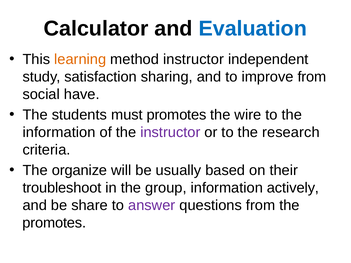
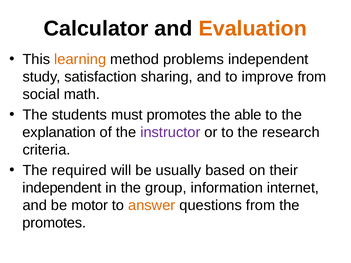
Evaluation colour: blue -> orange (253, 29)
method instructor: instructor -> problems (193, 59)
have: have -> math (82, 94)
wire: wire -> able (248, 115)
information: information -> explanation (59, 132)
organize: organize -> required (79, 170)
troubleshoot: troubleshoot -> independent (62, 188)
actively: actively -> internet (293, 188)
share: share -> motor (90, 206)
answer colour: purple -> orange (152, 206)
